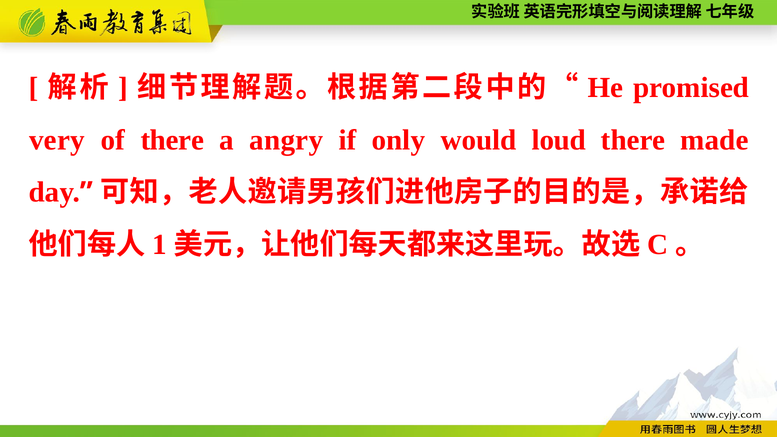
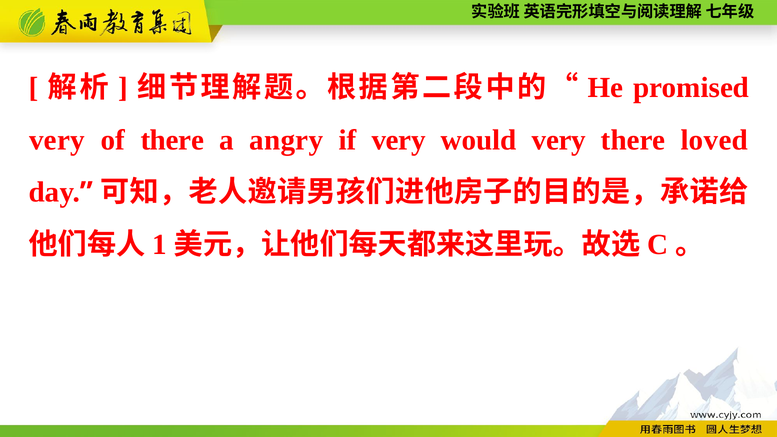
if only: only -> very (399, 140)
would loud: loud -> very (559, 140)
made: made -> loved (714, 140)
